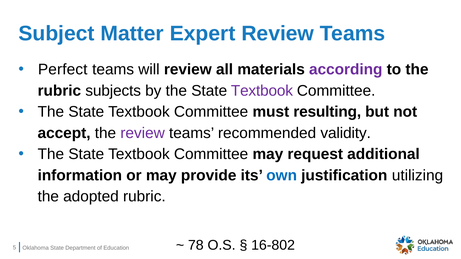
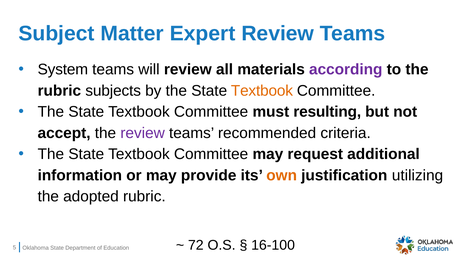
Perfect: Perfect -> System (63, 70)
Textbook colour: purple -> orange (262, 91)
validity: validity -> criteria (346, 133)
own colour: blue -> orange (282, 176)
78: 78 -> 72 (196, 245)
16-802: 16-802 -> 16-100 (273, 245)
